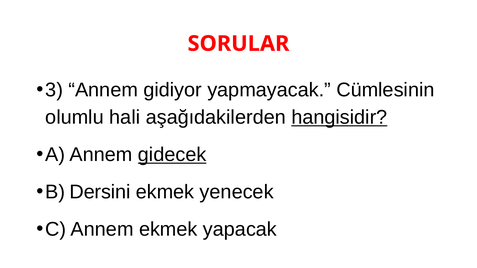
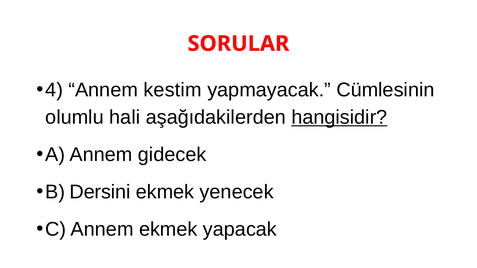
3: 3 -> 4 (54, 90)
gidiyor: gidiyor -> kestim (173, 90)
gidecek underline: present -> none (172, 155)
